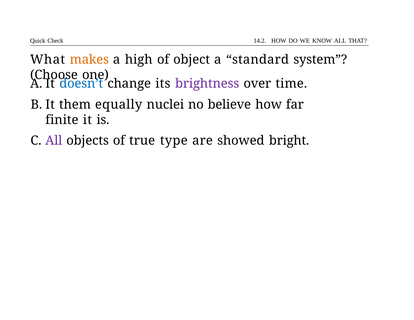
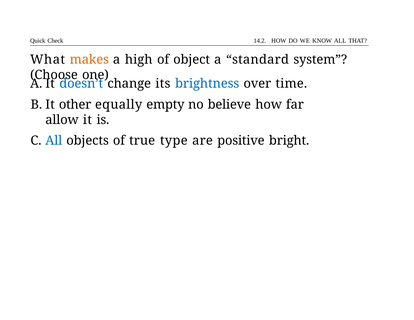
brightness colour: purple -> blue (207, 84)
them: them -> other (75, 104)
nuclei: nuclei -> empty (165, 104)
finite: finite -> allow (62, 120)
All colour: purple -> blue (54, 141)
showed: showed -> positive (241, 141)
